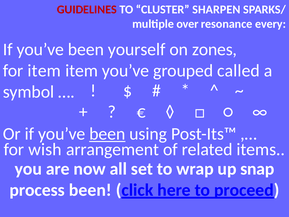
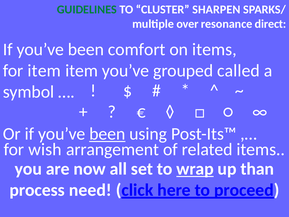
GUIDELINES colour: red -> green (87, 9)
every: every -> direct (271, 24)
yourself: yourself -> comfort (137, 49)
on zones: zones -> items (214, 49)
wrap underline: none -> present (195, 169)
snap: snap -> than (257, 169)
process been: been -> need (90, 190)
